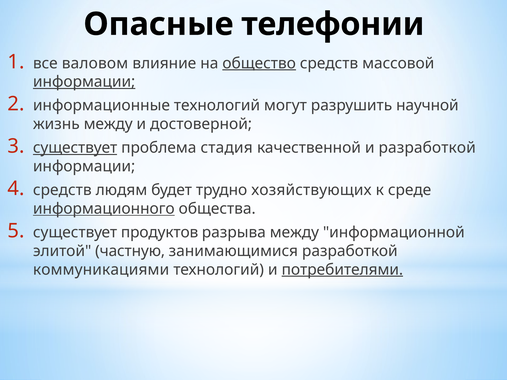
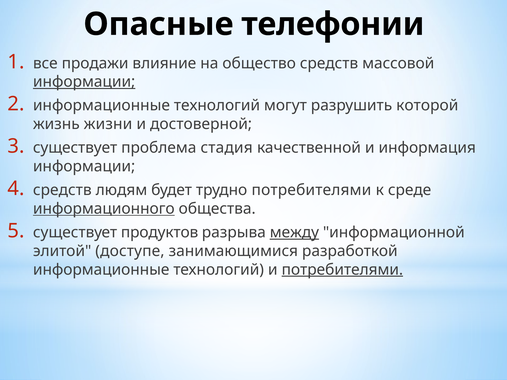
валовом: валовом -> продажи (95, 63)
общество underline: present -> none (259, 63)
научной: научной -> которой (427, 106)
жизнь между: между -> жизни (108, 124)
существует underline: present -> none (75, 148)
и разработкой: разработкой -> информация (427, 148)
трудно хозяйствующих: хозяйствующих -> потребителями (311, 190)
между underline: none -> present (294, 233)
частную: частную -> доступе (130, 251)
коммуникациями: коммуникациями -> информационные (101, 270)
